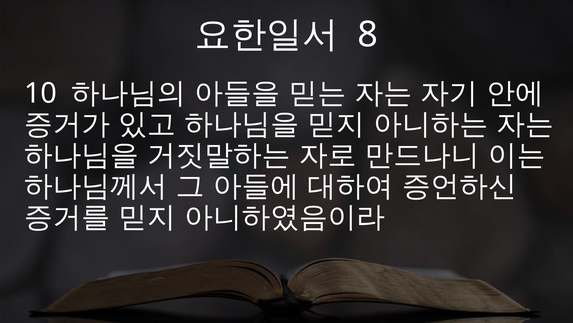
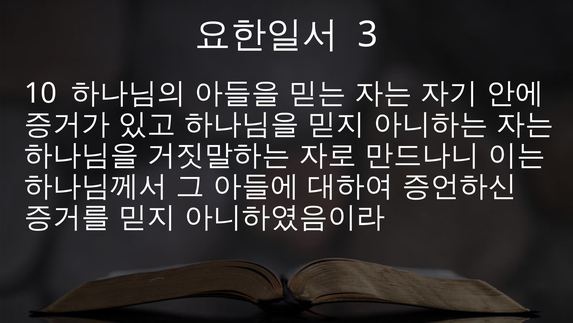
8: 8 -> 3 (368, 35)
